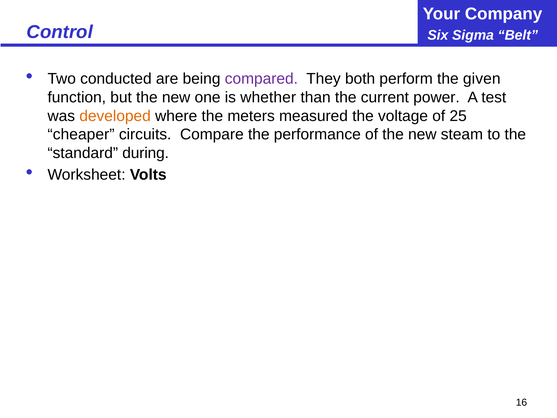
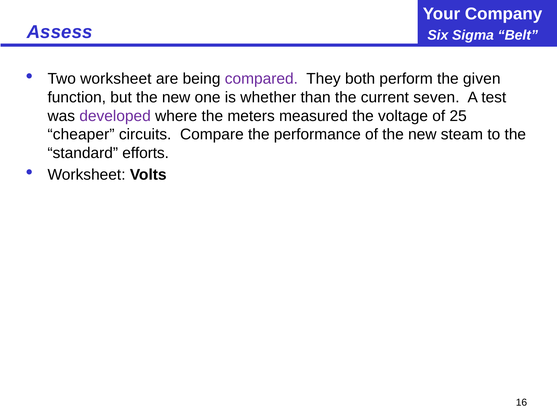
Control: Control -> Assess (60, 32)
Two conducted: conducted -> worksheet (116, 79)
power: power -> seven (436, 97)
developed colour: orange -> purple (115, 116)
during: during -> efforts (146, 153)
